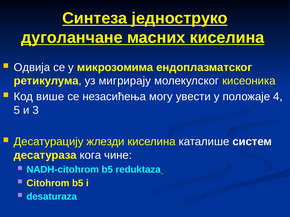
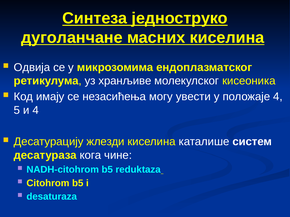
мигрирају: мигрирају -> хранљиве (125, 81)
више: више -> имају (50, 97)
и 3: 3 -> 4 (36, 110)
